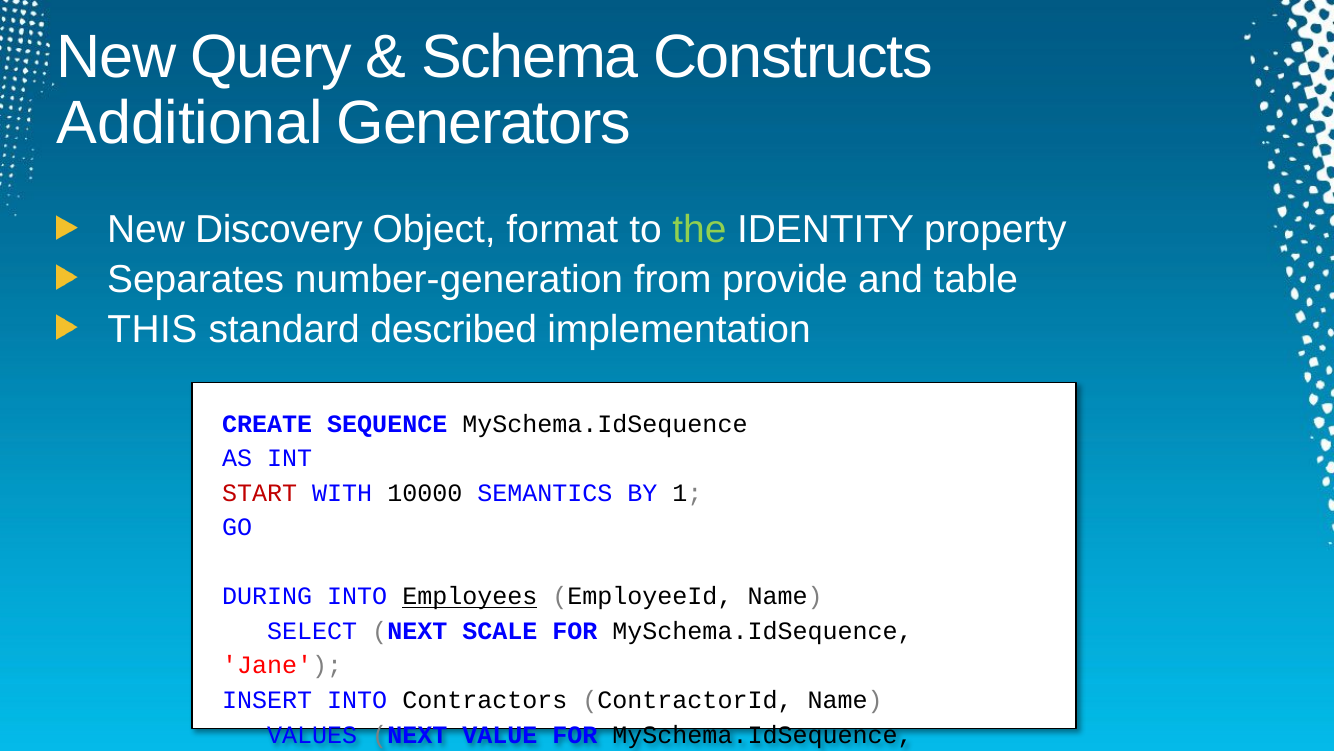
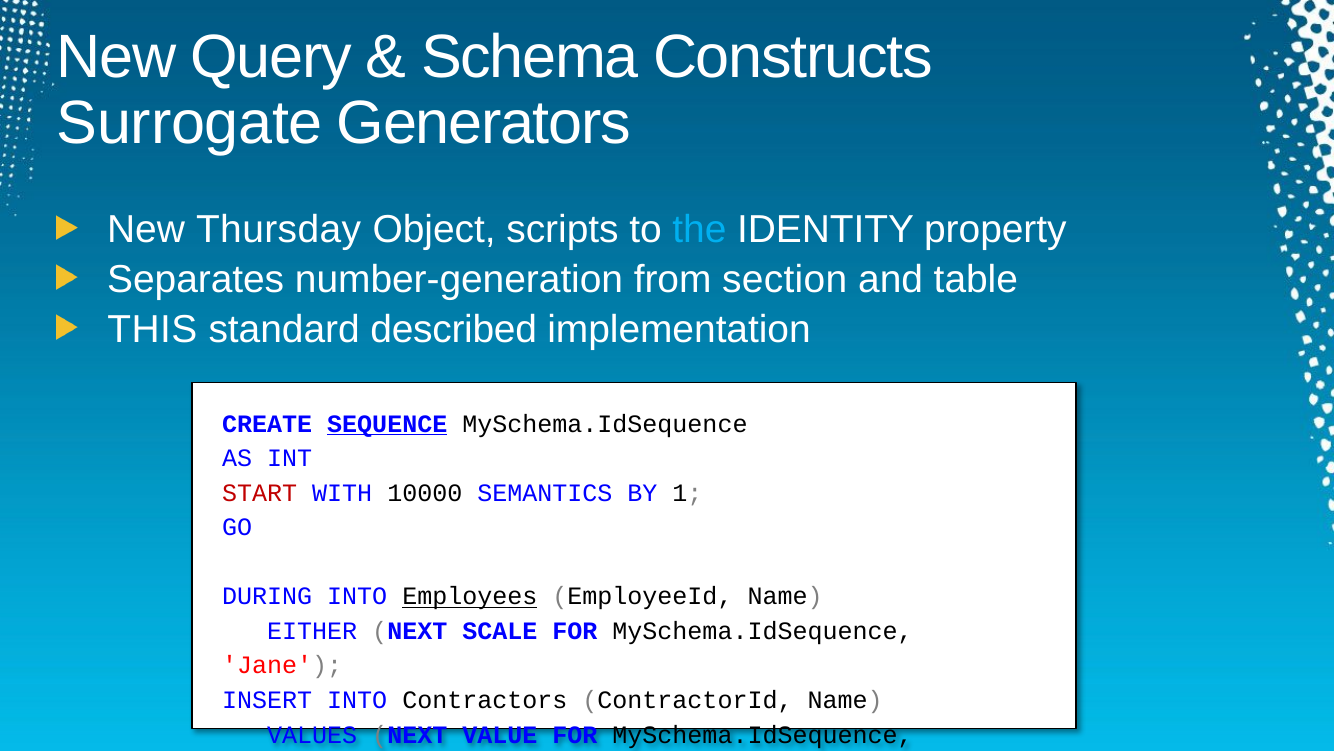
Additional: Additional -> Surrogate (190, 124)
Discovery: Discovery -> Thursday (279, 229)
format: format -> scripts (562, 229)
the colour: light green -> light blue (699, 229)
provide: provide -> section (785, 279)
SEQUENCE underline: none -> present (387, 424)
SELECT: SELECT -> EITHER (312, 631)
